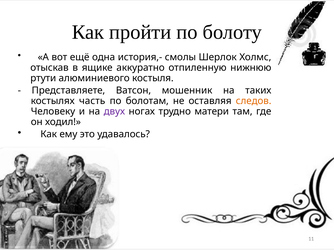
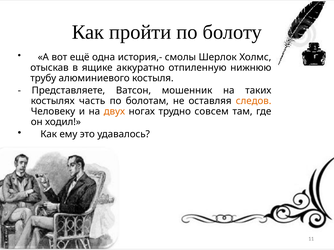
ртути: ртути -> трубу (43, 78)
двух colour: purple -> orange (114, 112)
матери: матери -> совсем (212, 112)
